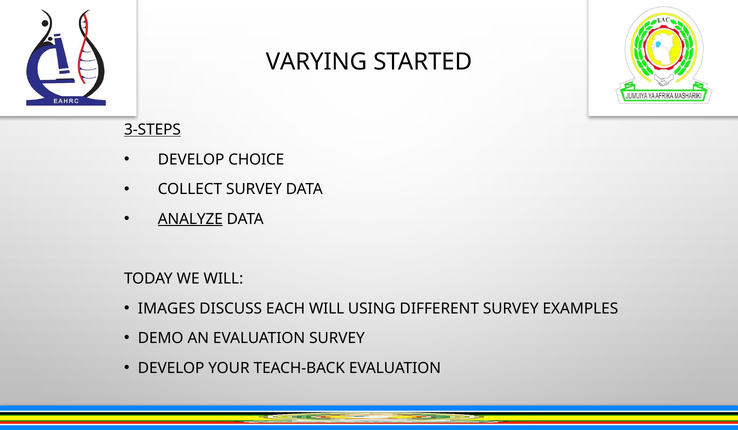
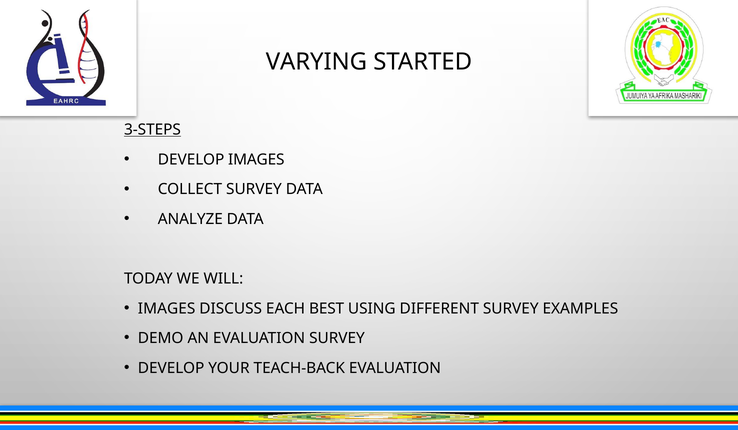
DEVELOP CHOICE: CHOICE -> IMAGES (256, 160)
ANALYZE underline: present -> none (190, 219)
EACH WILL: WILL -> BEST (327, 309)
